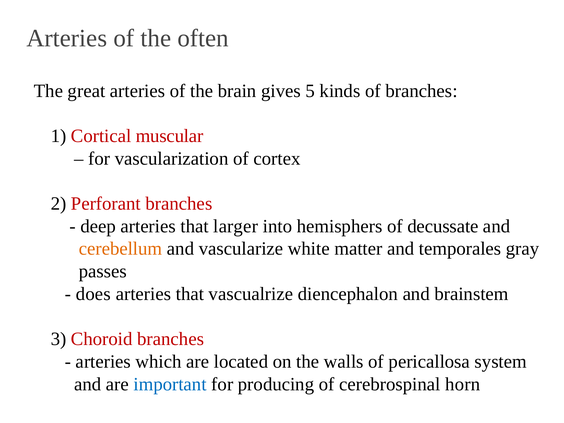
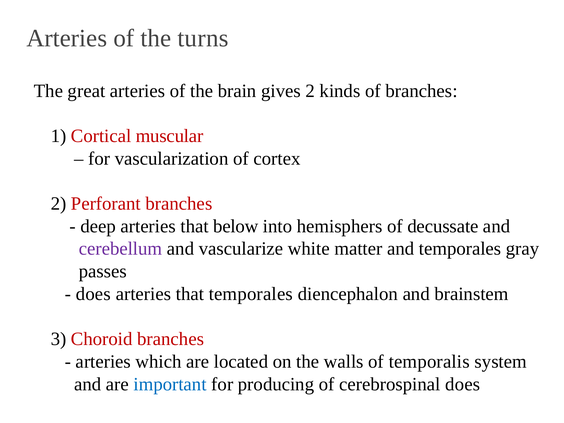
often: often -> turns (203, 38)
gives 5: 5 -> 2 (310, 91)
larger: larger -> below (236, 226)
cerebellum colour: orange -> purple (121, 249)
that vascualrize: vascualrize -> temporales (251, 294)
pericallosa: pericallosa -> temporalis (429, 362)
cerebrospinal horn: horn -> does (463, 384)
